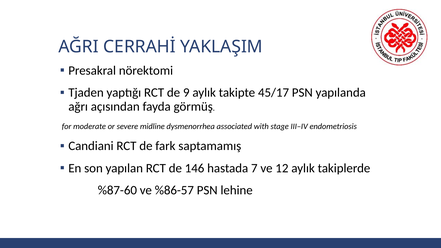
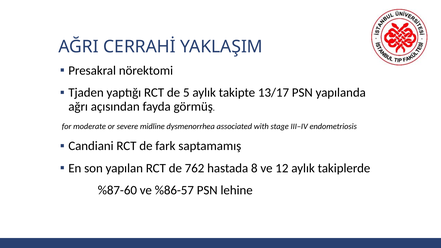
9: 9 -> 5 (186, 93)
45/17: 45/17 -> 13/17 (274, 93)
146: 146 -> 762 (195, 168)
7: 7 -> 8 (254, 168)
